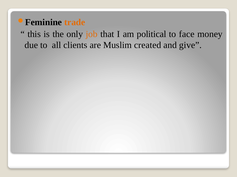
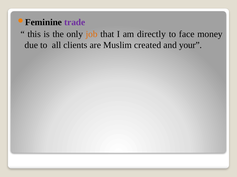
trade colour: orange -> purple (75, 22)
political: political -> directly (151, 34)
give: give -> your (190, 45)
